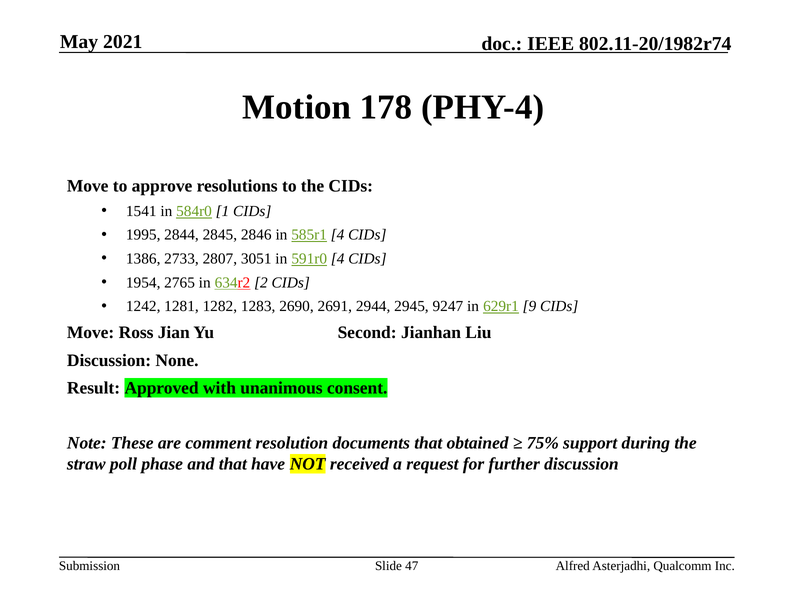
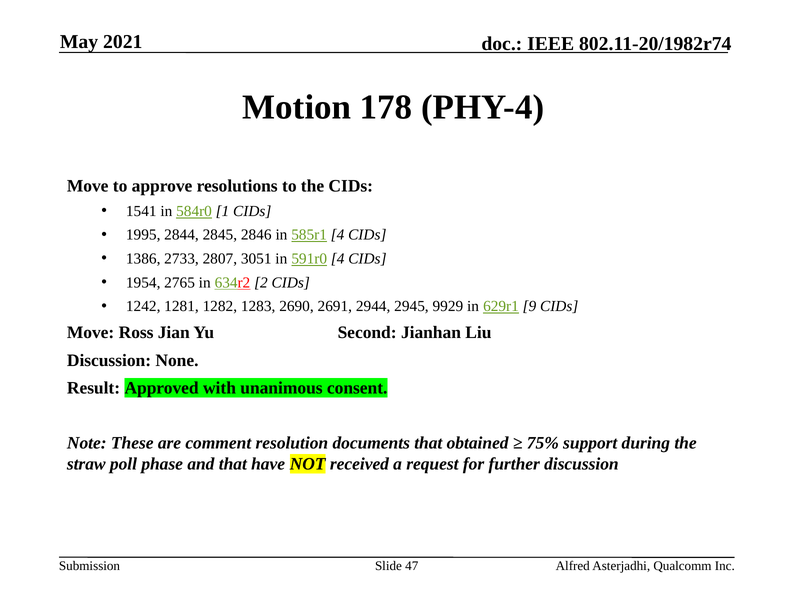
9247: 9247 -> 9929 (448, 306)
